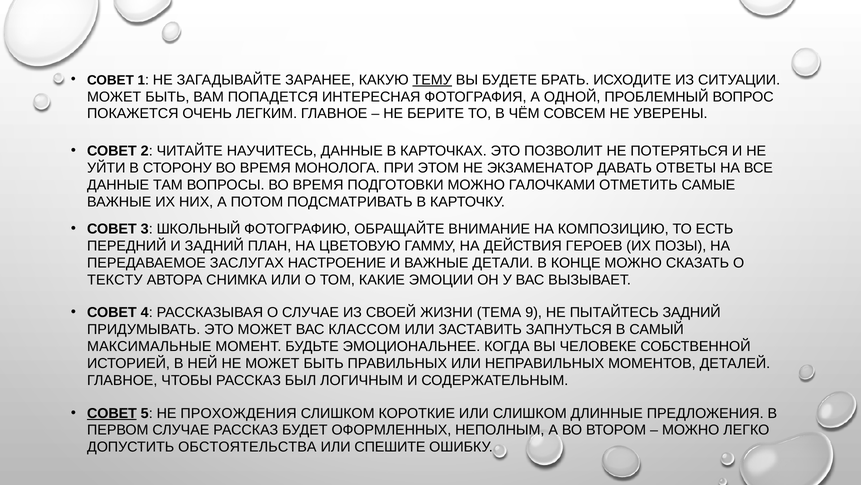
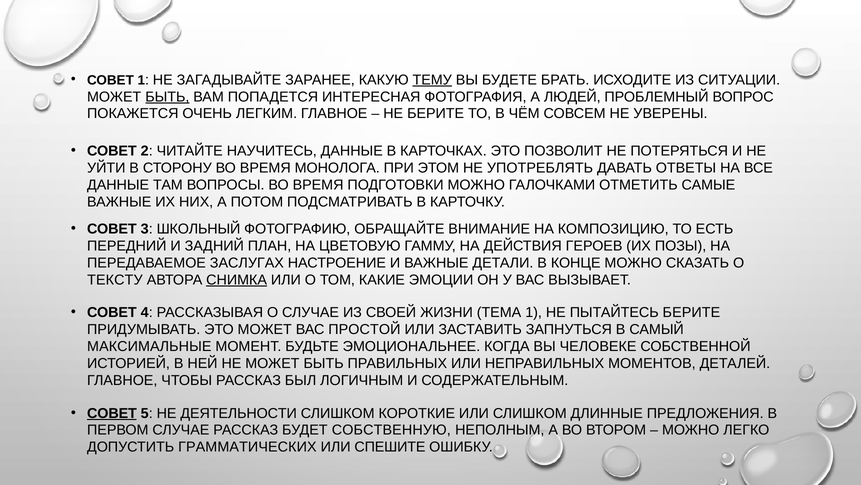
БЫТЬ underline: none -> present (167, 97)
ОДНОЙ: ОДНОЙ -> ЛЮДЕЙ (572, 97)
ЭКЗАМЕНАТОР: ЭКЗАМЕНАТОР -> УПОТРЕБЛЯТЬ (540, 168)
СНИМКА underline: none -> present (237, 279)
ТЕМА 9: 9 -> 1 (534, 312)
ПЫТАЙТЕСЬ ЗАДНИЙ: ЗАДНИЙ -> БЕРИТЕ (691, 312)
КЛАССОМ: КЛАССОМ -> ПРОСТОЙ (364, 329)
ПРОХОЖДЕНИЯ: ПРОХОЖДЕНИЯ -> ДЕЯТЕЛЬНОСТИ (239, 413)
ОФОРМЛЕННЫХ: ОФОРМЛЕННЫХ -> СОБСТВЕННУЮ (391, 430)
ОБСТОЯТЕЛЬСТВА: ОБСТОЯТЕЛЬСТВА -> ГРАММАТИЧЕСКИХ (247, 447)
